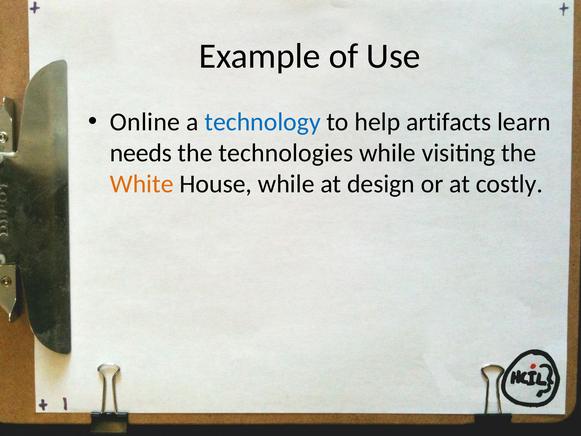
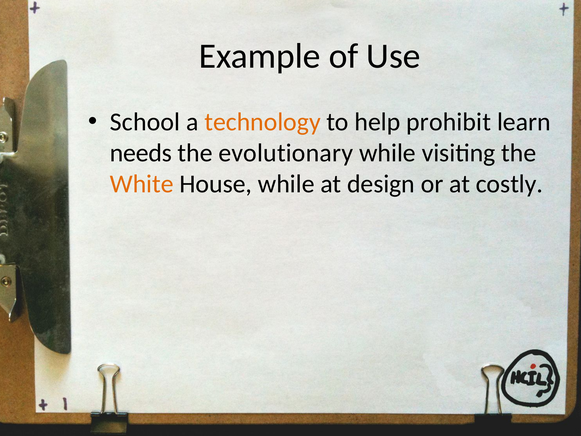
Online: Online -> School (145, 122)
technology colour: blue -> orange (263, 122)
artifacts: artifacts -> prohibit (449, 122)
technologies: technologies -> evolutionary (286, 153)
